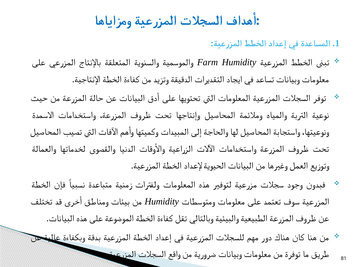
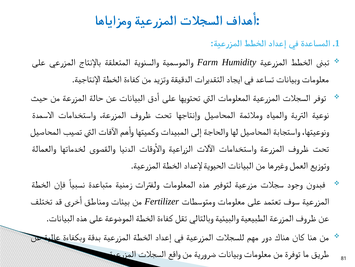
Humidity: Humidity -> Fertilizer (162, 201)
